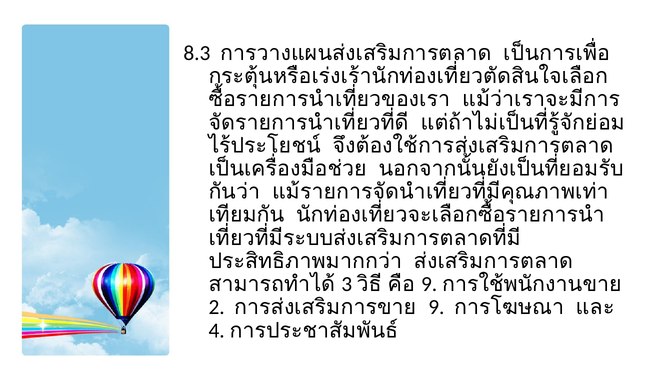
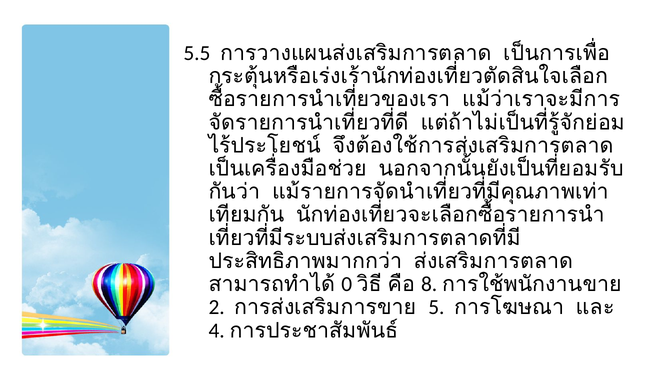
8.3: 8.3 -> 5.5 (197, 53)
3: 3 -> 0 (347, 284)
9: 9 -> 8 (429, 284)
9: 9 -> 5 (436, 307)
